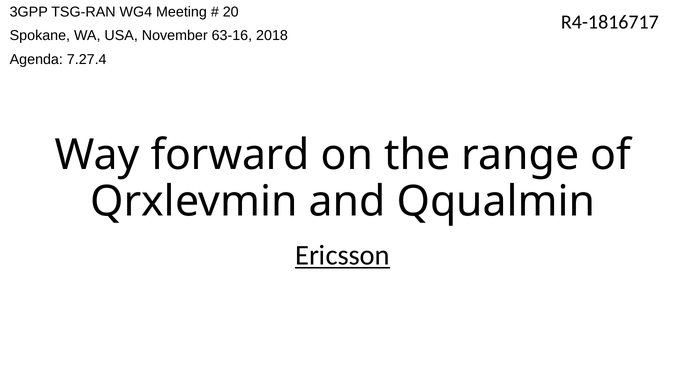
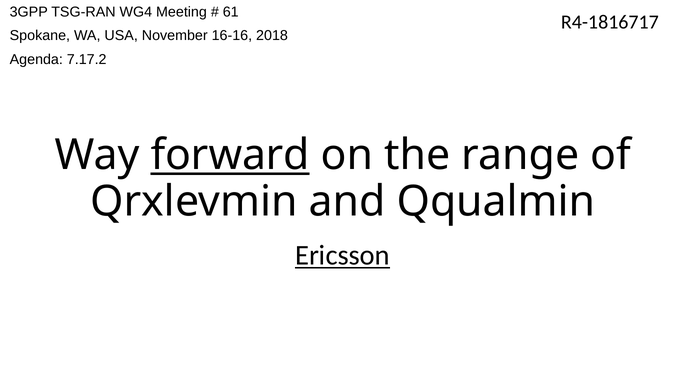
20: 20 -> 61 (231, 12)
63-16: 63-16 -> 16-16 (232, 36)
7.27.4: 7.27.4 -> 7.17.2 (87, 59)
forward underline: none -> present (230, 155)
